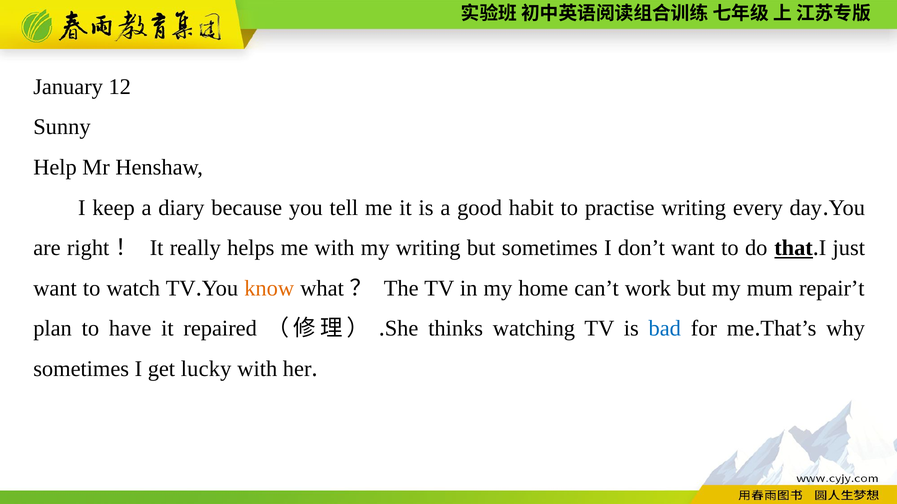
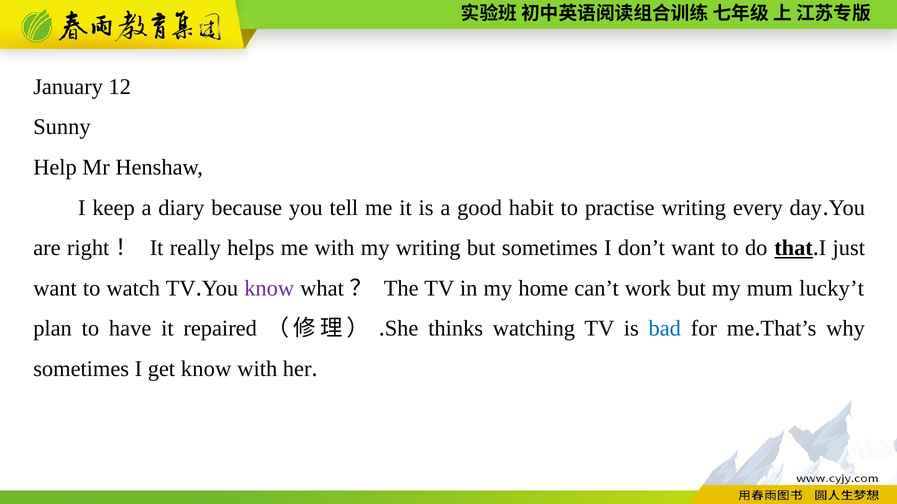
know colour: orange -> purple (269, 289)
repair’t: repair’t -> lucky’t (832, 289)
get lucky: lucky -> know (206, 369)
